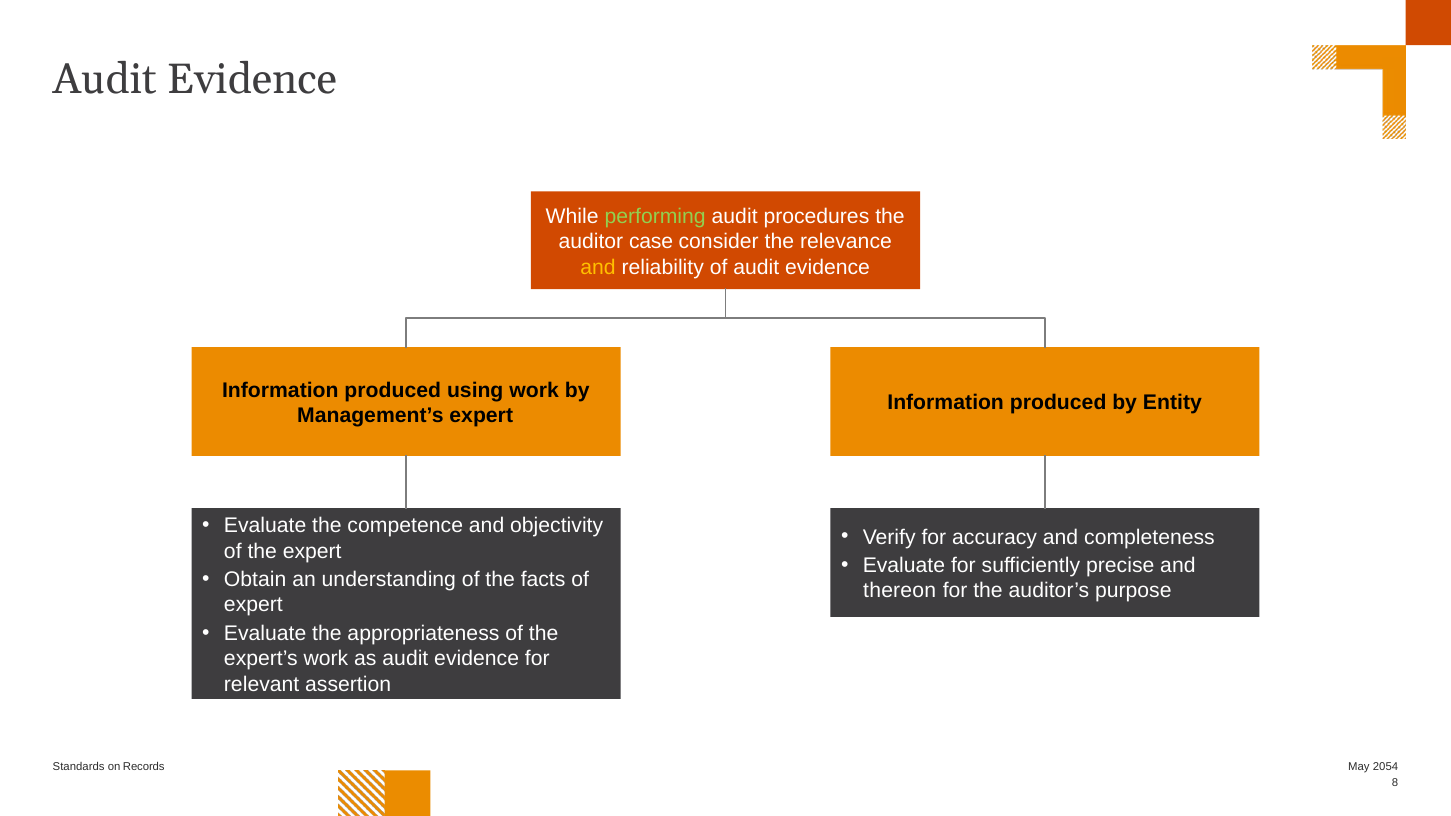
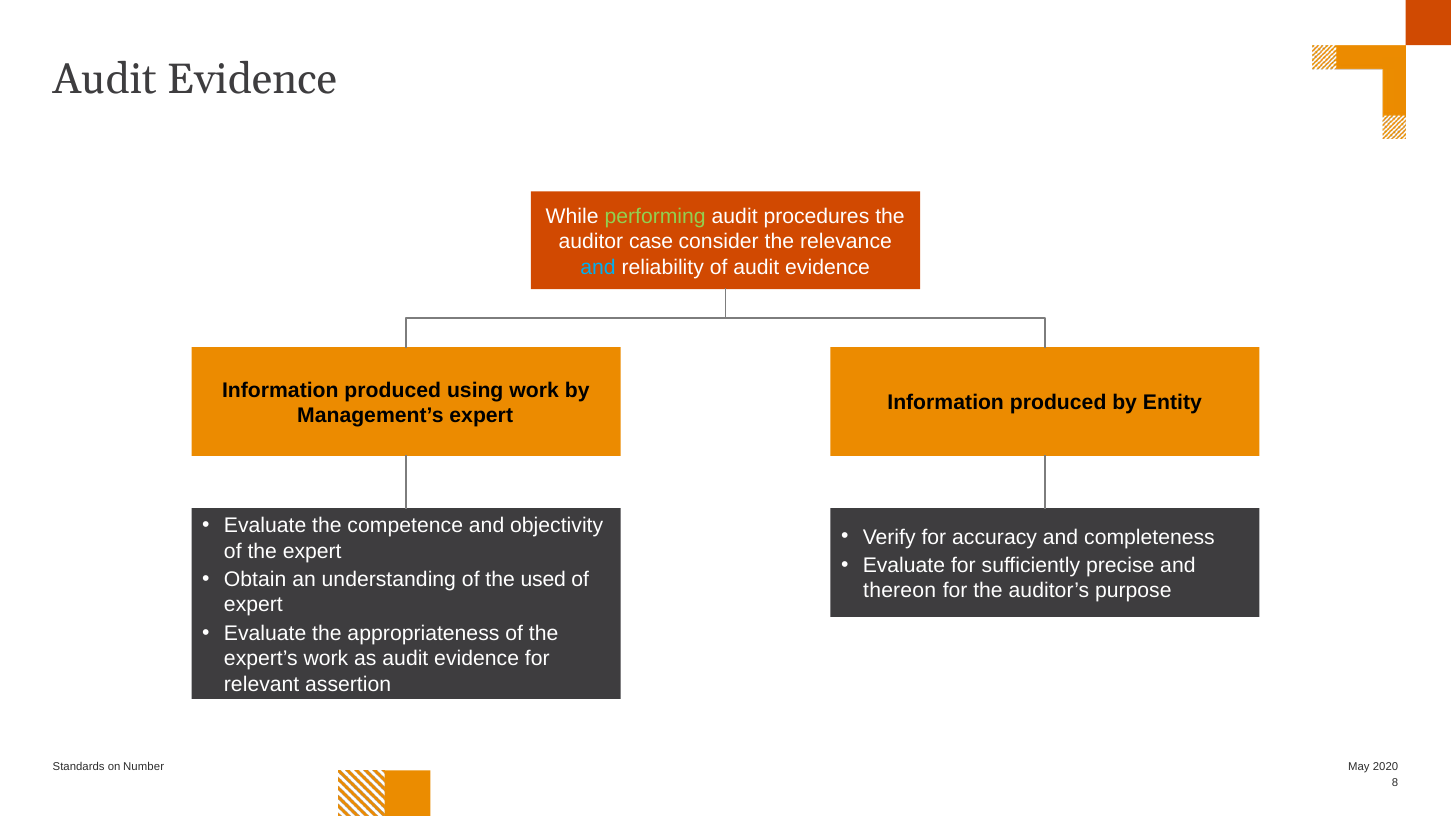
and colour: yellow -> light blue (598, 267)
facts: facts -> used (543, 580)
Records: Records -> Number (144, 767)
2054: 2054 -> 2020 (1386, 767)
